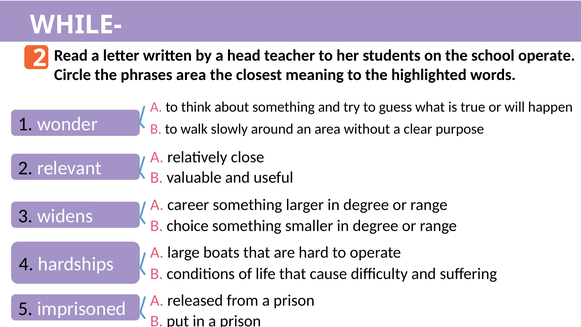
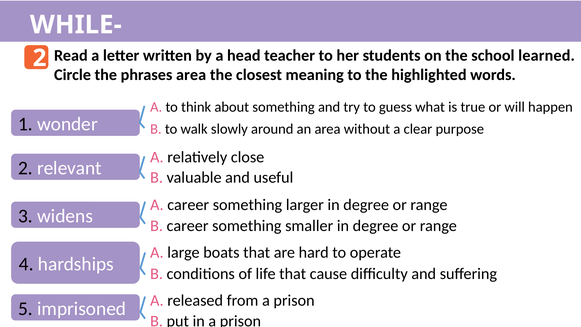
school operate: operate -> learned (547, 55)
B choice: choice -> career (188, 226)
